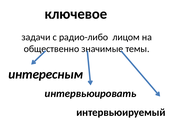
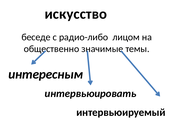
ключевое: ключевое -> искусство (76, 14)
задачи: задачи -> беседе (36, 37)
